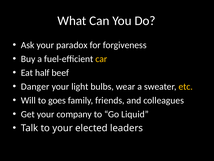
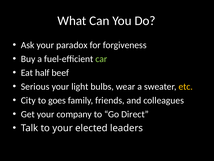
car colour: yellow -> light green (101, 59)
Danger: Danger -> Serious (35, 86)
Will: Will -> City (28, 100)
Liquid: Liquid -> Direct (135, 114)
